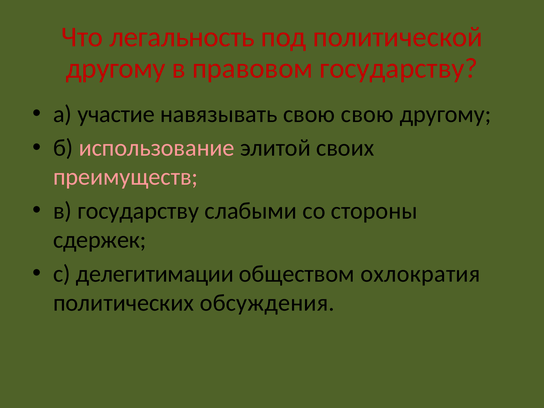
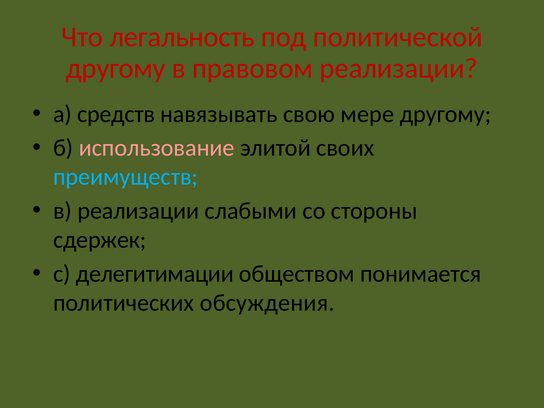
правовом государству: государству -> реализации (399, 69)
участие: участие -> средств (116, 114)
свою свою: свою -> мере (367, 114)
преимуществ colour: pink -> light blue (126, 177)
в государству: государству -> реализации (138, 211)
охлократия: охлократия -> понимается (421, 274)
